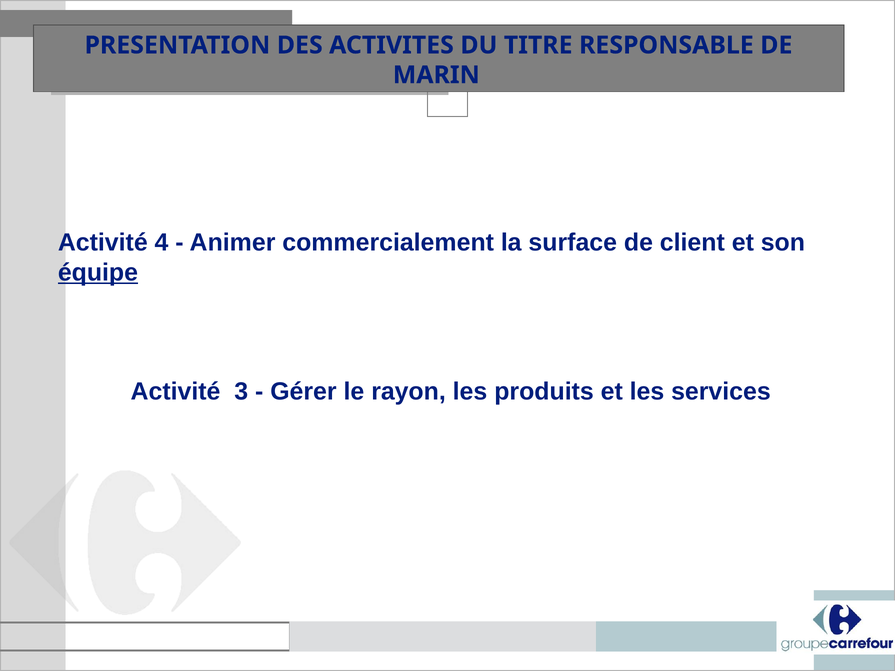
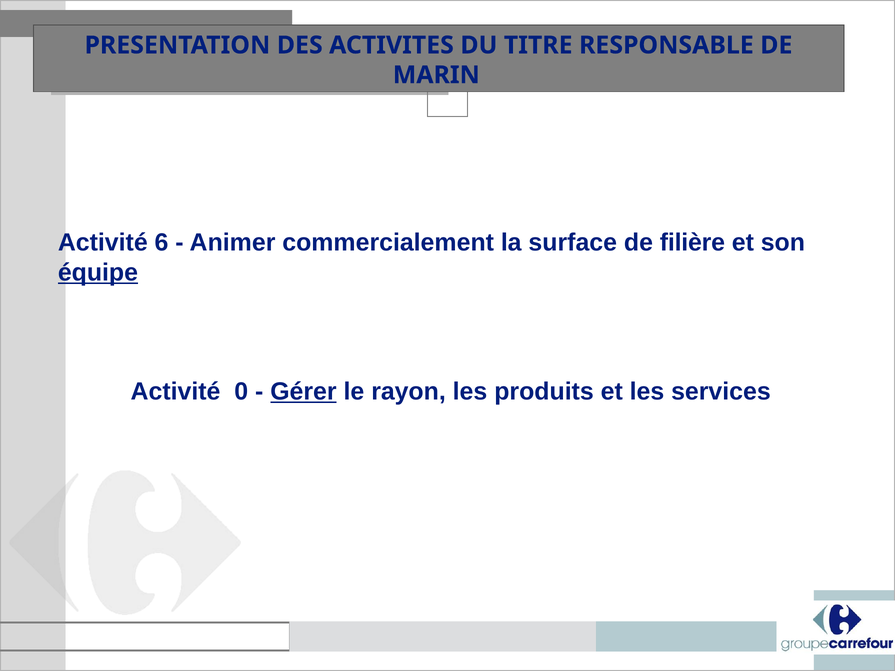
4: 4 -> 6 (162, 243)
client: client -> filière (692, 243)
3: 3 -> 0 (241, 392)
Gérer underline: none -> present (303, 392)
